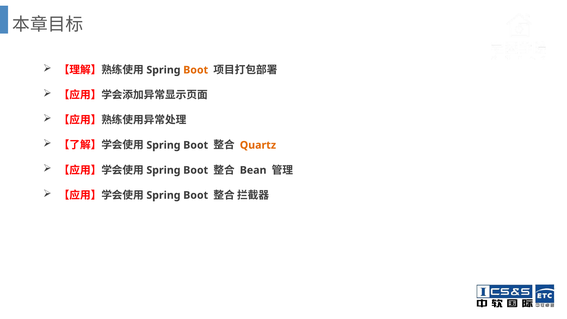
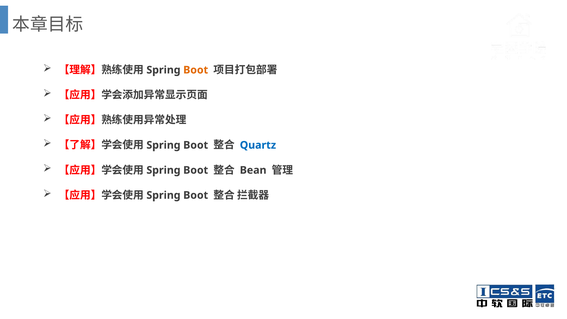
Quartz colour: orange -> blue (258, 145)
